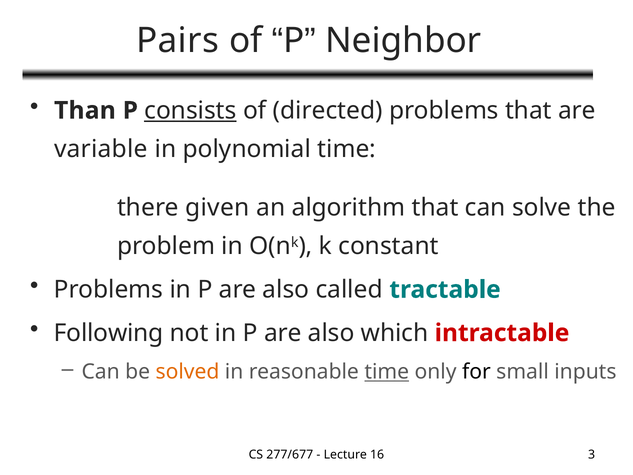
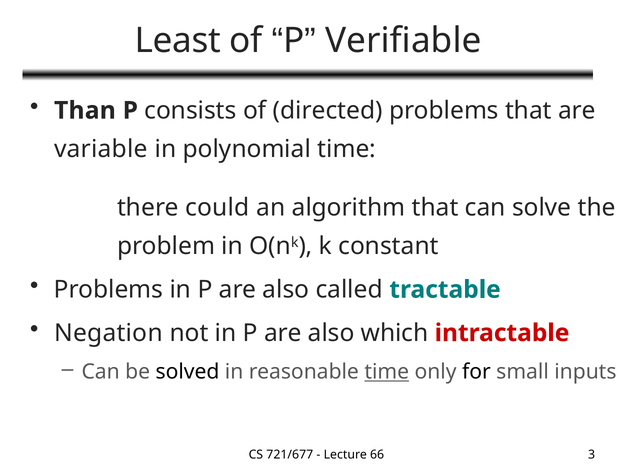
Pairs: Pairs -> Least (178, 41)
Neighbor: Neighbor -> Verifiable (403, 41)
consists underline: present -> none (190, 110)
given: given -> could (217, 208)
Following: Following -> Negation (108, 333)
solved colour: orange -> black (187, 372)
277/677: 277/677 -> 721/677 (290, 454)
16: 16 -> 66 (377, 454)
